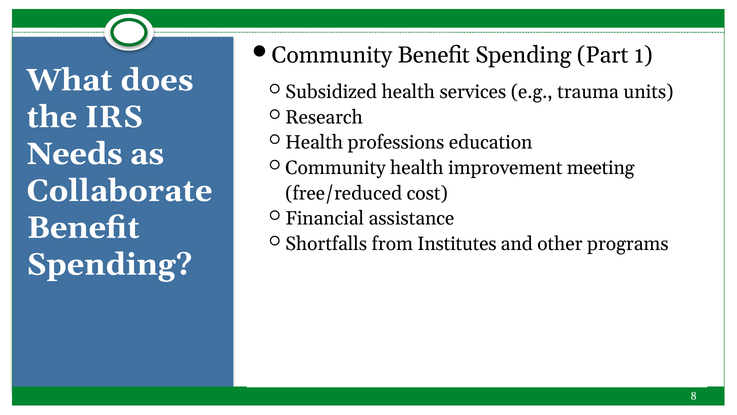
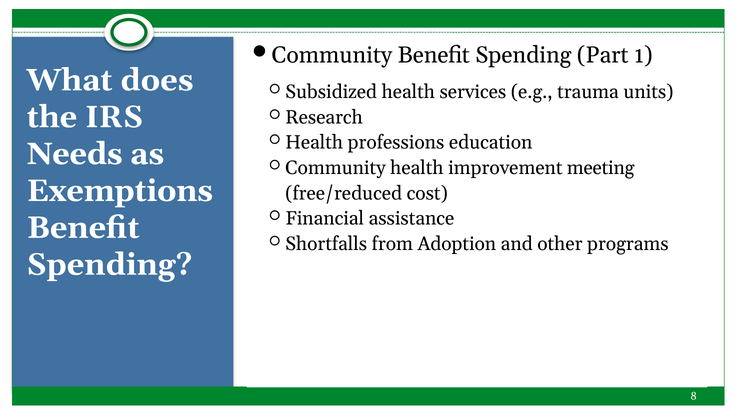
Collaborate: Collaborate -> Exemptions (120, 191)
Institutes: Institutes -> Adoption (457, 244)
